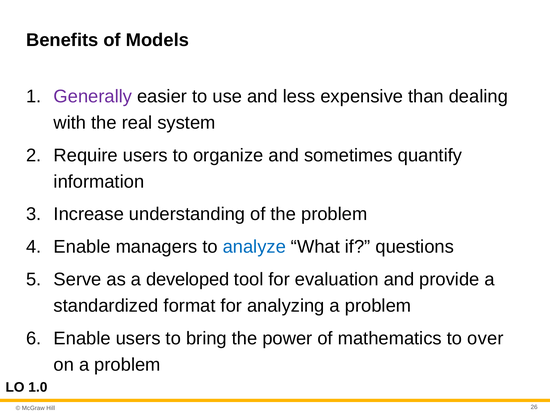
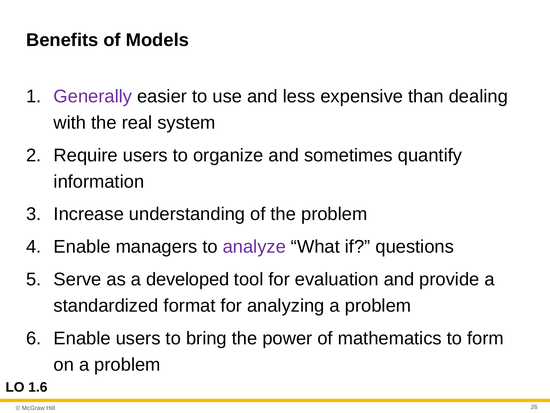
analyze colour: blue -> purple (254, 247)
over: over -> form (486, 338)
1.0: 1.0 -> 1.6 (38, 387)
